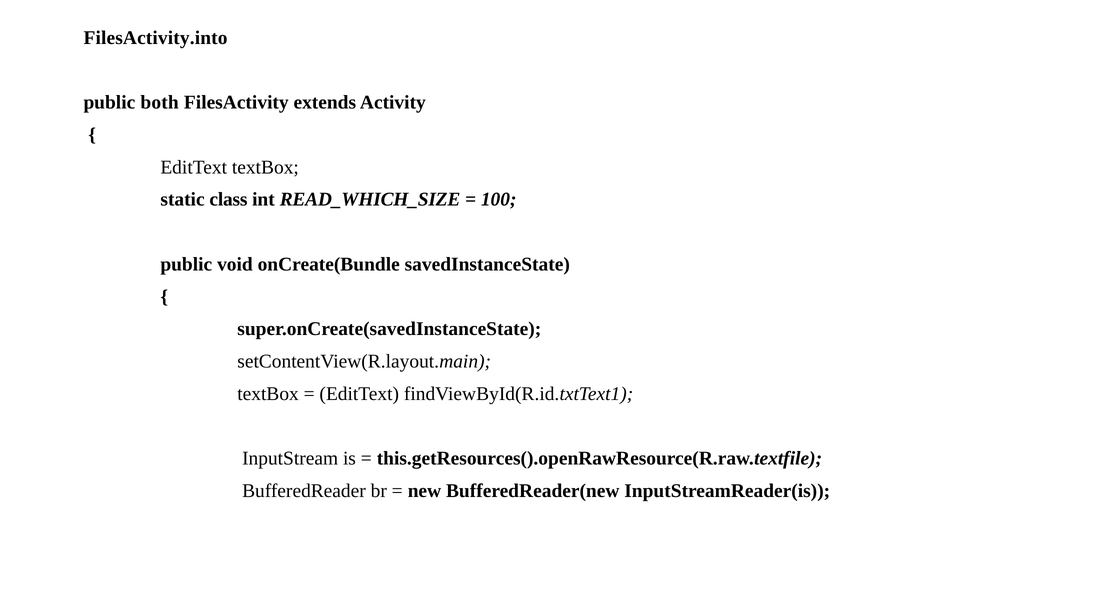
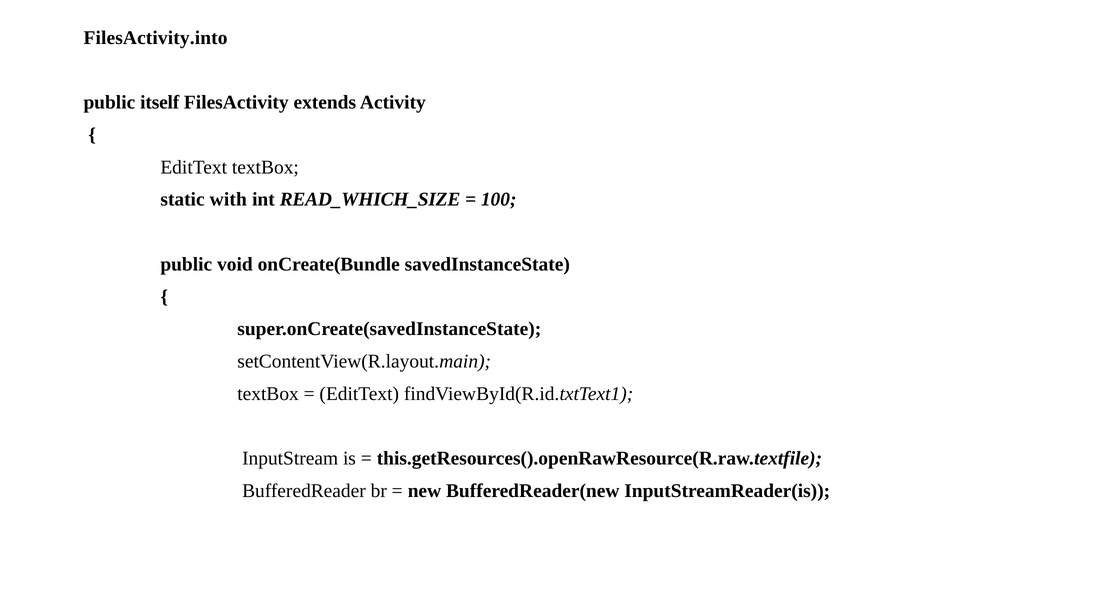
both: both -> itself (160, 103)
class: class -> with (228, 200)
